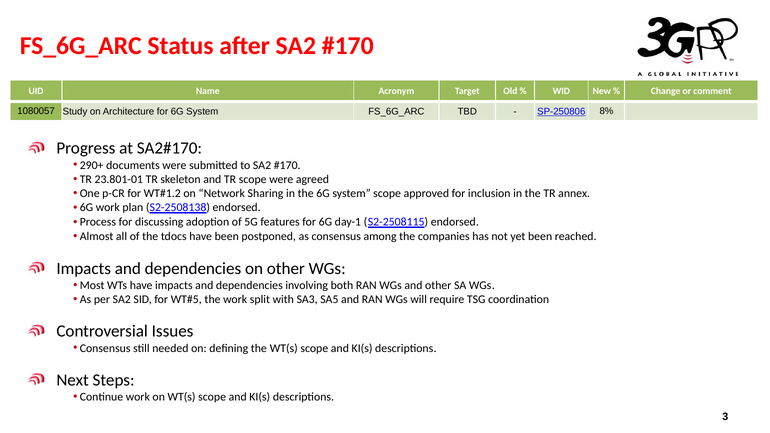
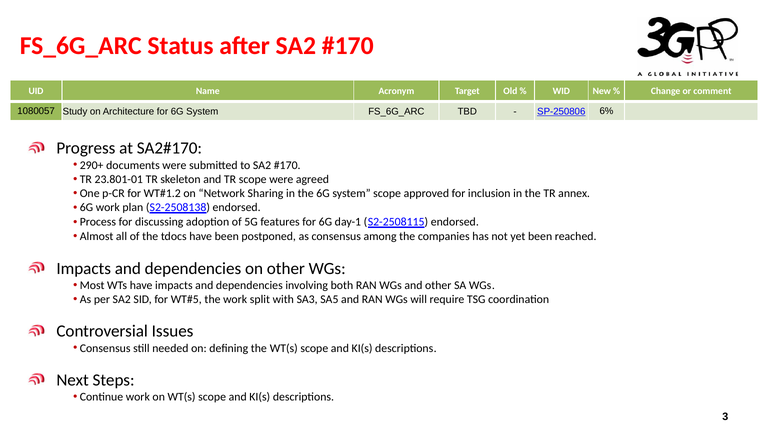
8%: 8% -> 6% (606, 111)
